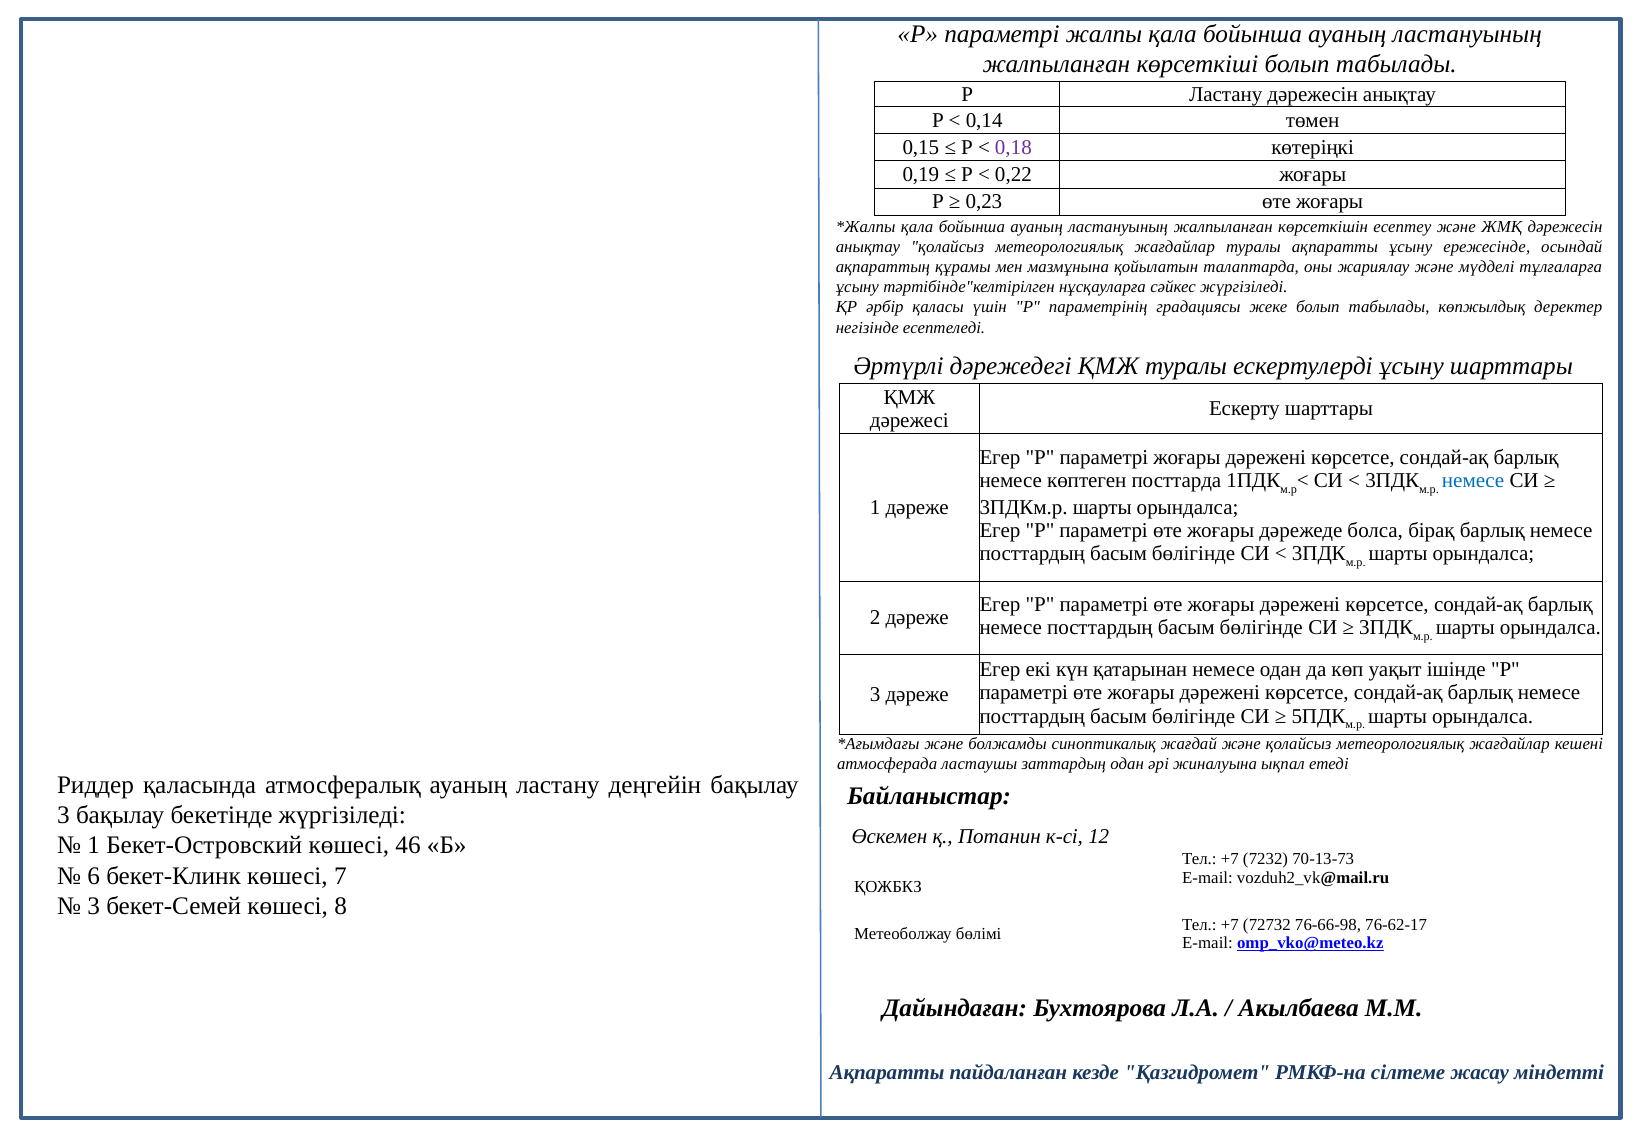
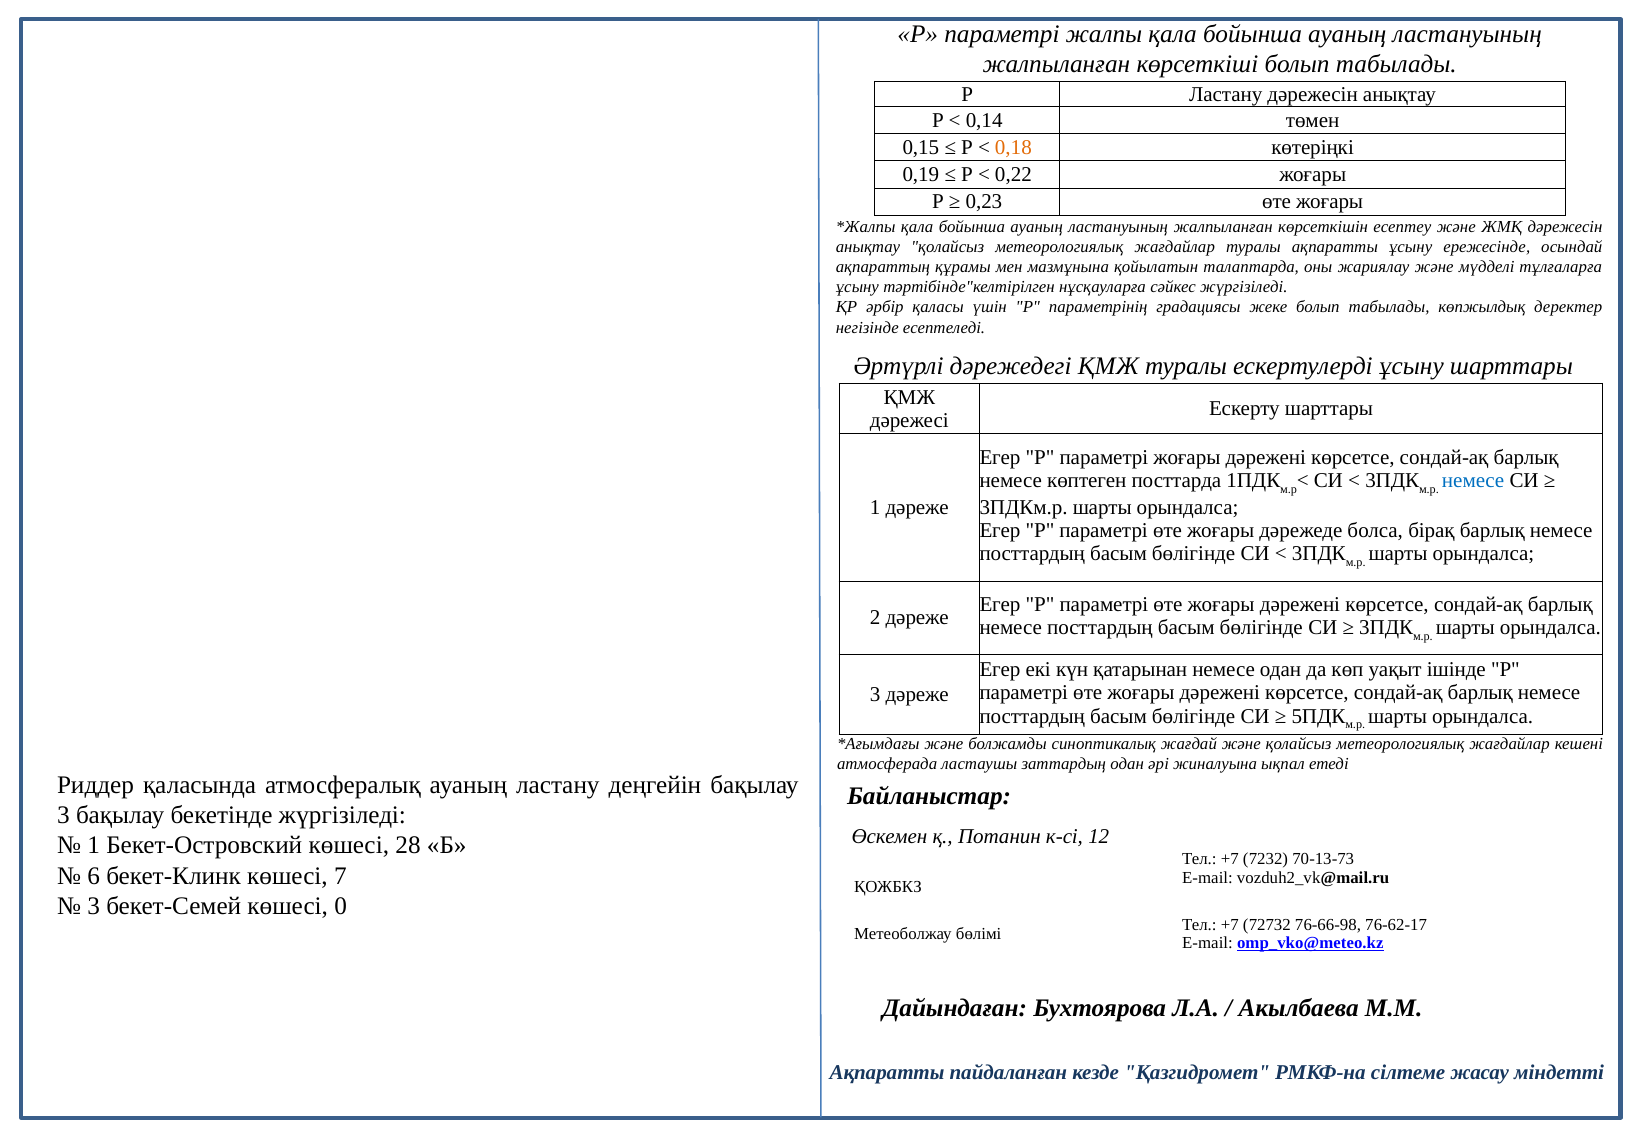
0,18 colour: purple -> orange (1013, 147)
46: 46 -> 28 (408, 845)
8: 8 -> 0 (341, 906)
